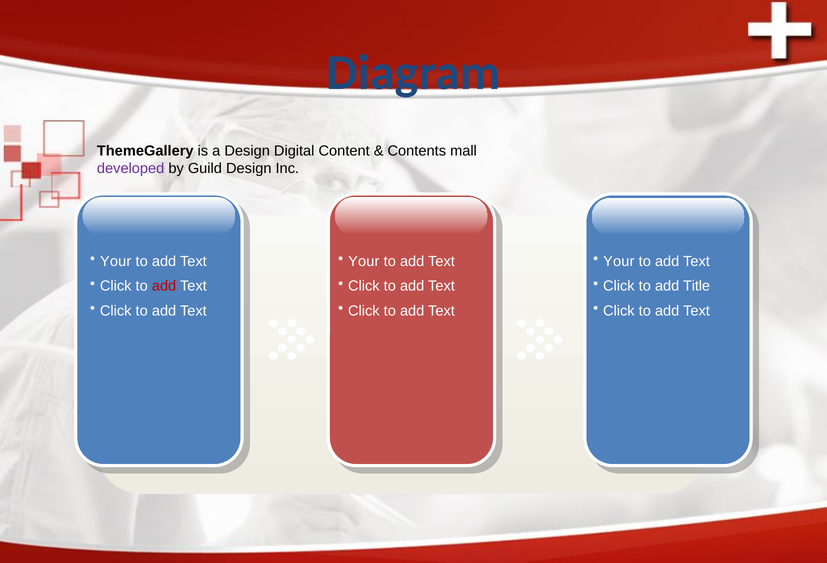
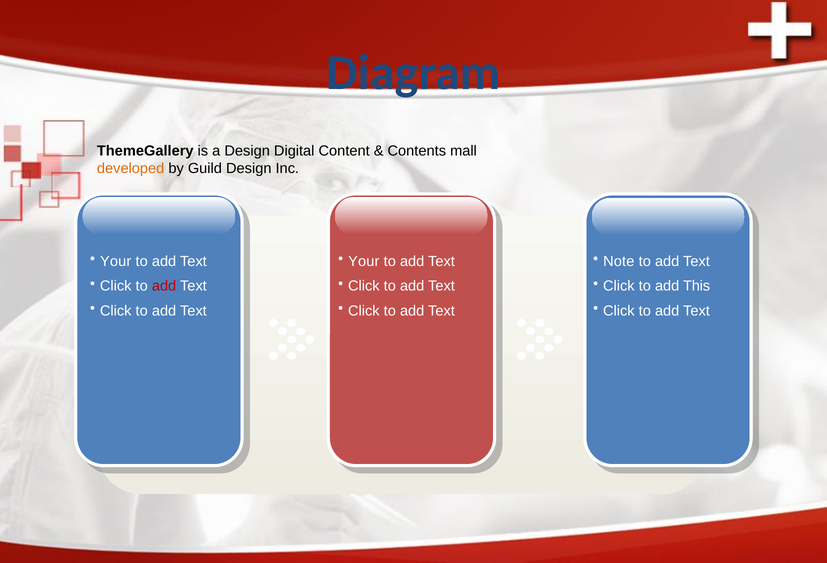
developed colour: purple -> orange (131, 168)
Your: Your -> Note (619, 261)
Title: Title -> This (697, 286)
